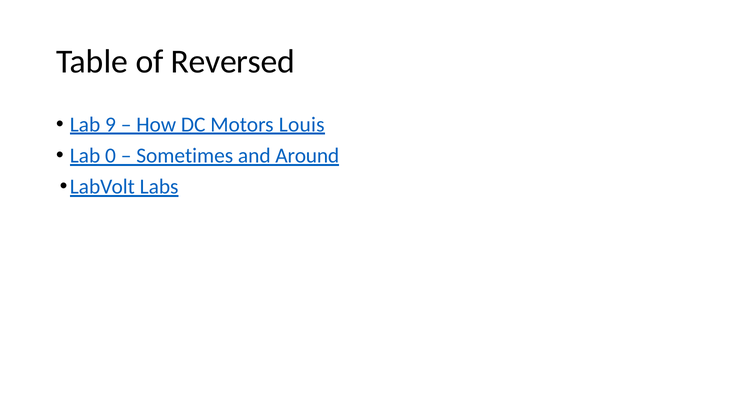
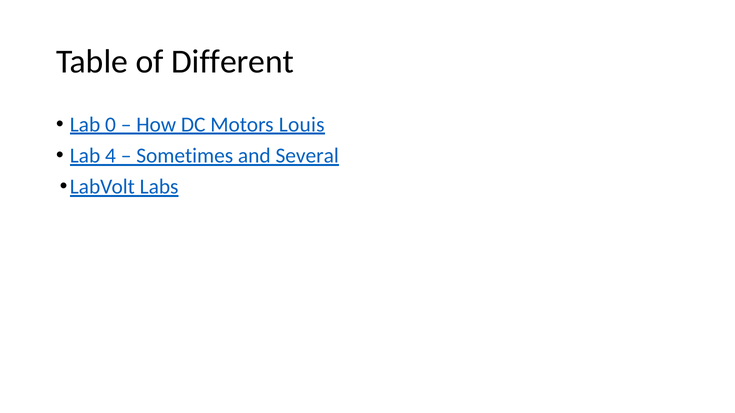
Reversed: Reversed -> Different (233, 62)
9: 9 -> 0 (110, 125)
0: 0 -> 4 (110, 156)
Around: Around -> Several (307, 156)
